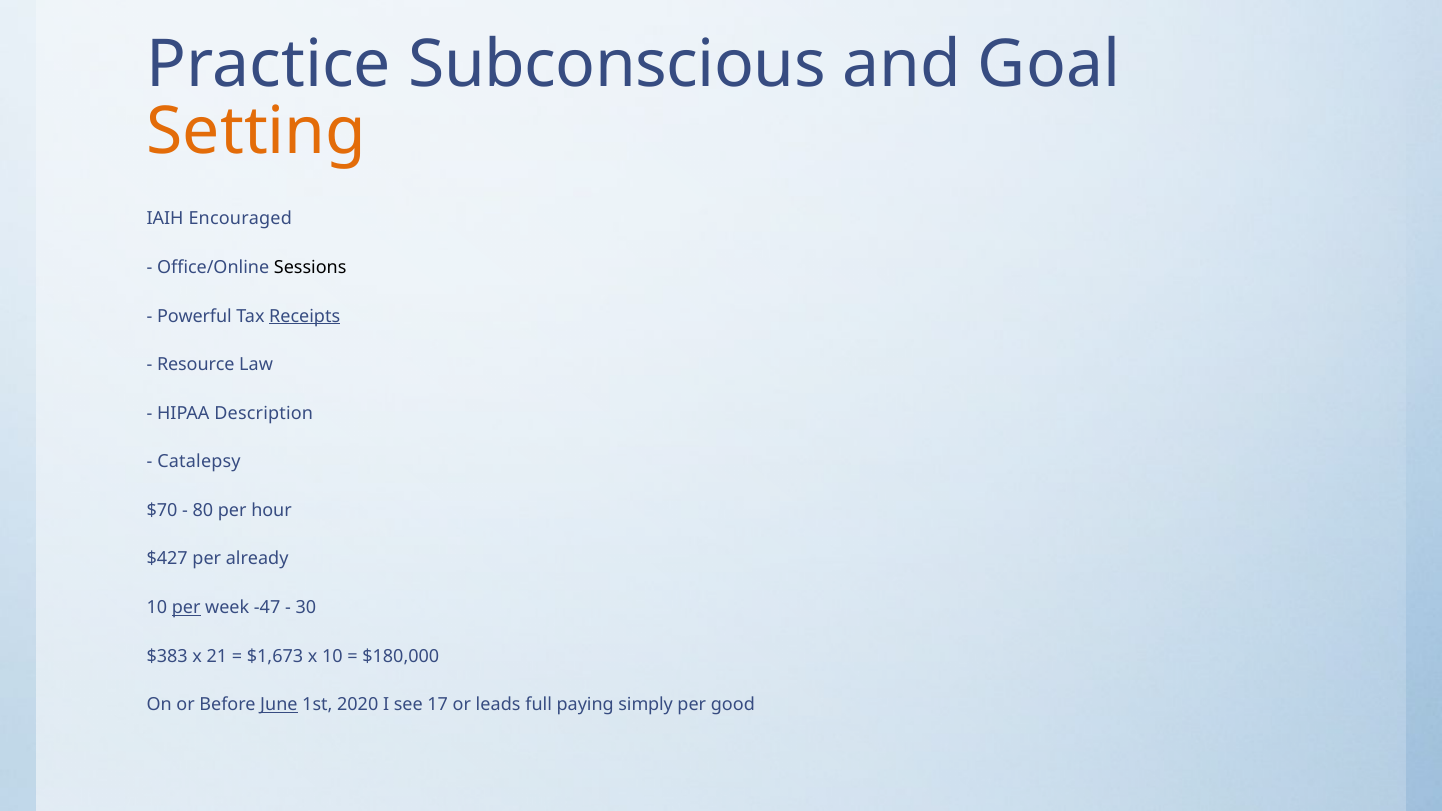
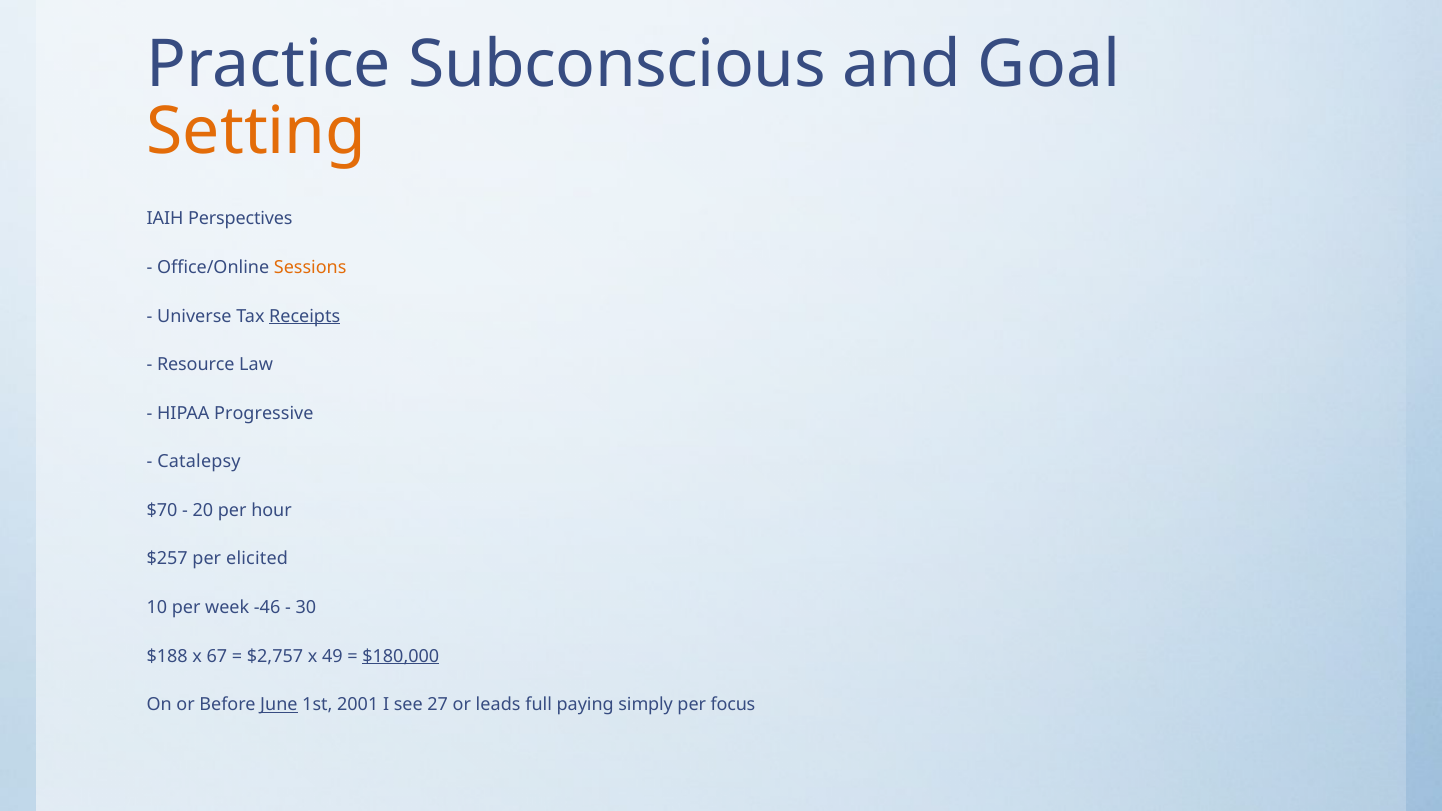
Encouraged: Encouraged -> Perspectives (240, 219)
Sessions colour: black -> orange (310, 268)
Powerful: Powerful -> Universe (194, 316)
Description: Description -> Progressive (264, 413)
80: 80 -> 20 (203, 511)
$427: $427 -> $257 (167, 559)
already: already -> elicited (257, 559)
per underline: present -> none (186, 608)
-47: -47 -> -46 (267, 608)
$383: $383 -> $188 (167, 656)
21: 21 -> 67 (217, 656)
$1,673: $1,673 -> $2,757 (275, 656)
x 10: 10 -> 49 (332, 656)
$180,000 underline: none -> present (401, 656)
2020: 2020 -> 2001 (358, 705)
17: 17 -> 27 (438, 705)
good: good -> focus (733, 705)
